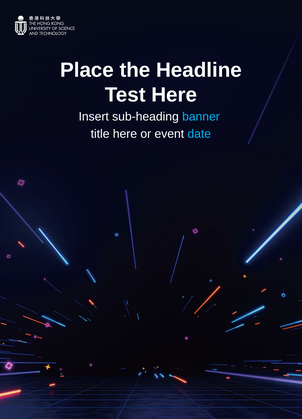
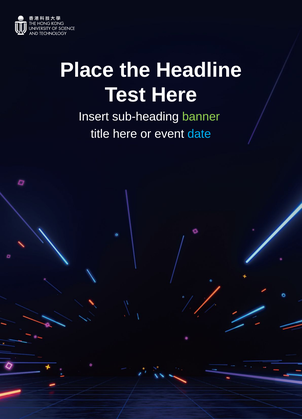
banner colour: light blue -> light green (201, 117)
